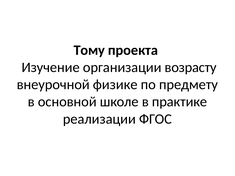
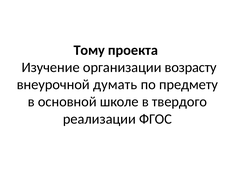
физике: физике -> думать (115, 85)
практике: практике -> твердого (179, 102)
